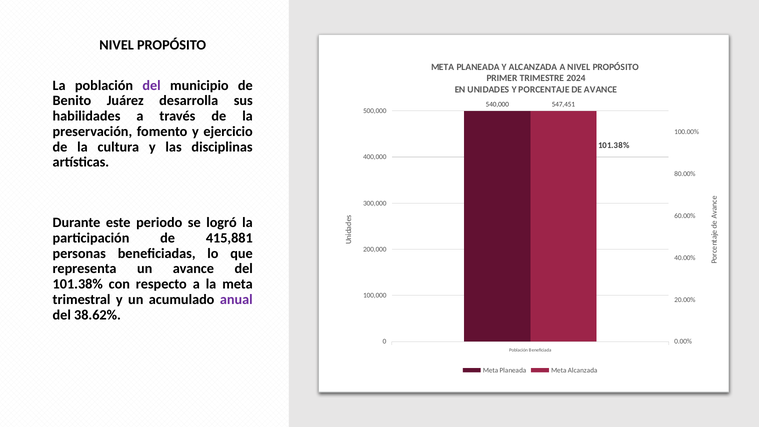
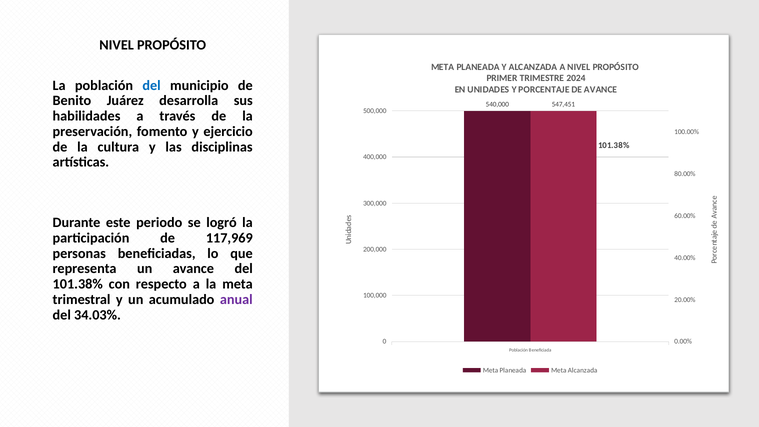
del colour: purple -> blue (152, 85)
415,881: 415,881 -> 117,969 (229, 238)
38.62%: 38.62% -> 34.03% (97, 315)
